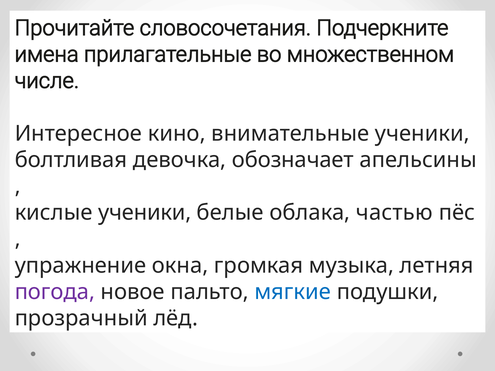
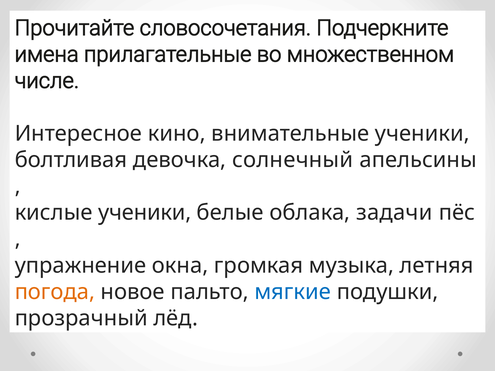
обозначает: обозначает -> солнечный (293, 160)
частью: частью -> задачи (394, 213)
погода colour: purple -> orange (55, 292)
